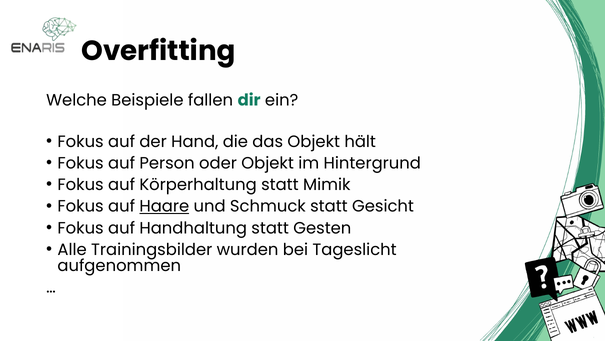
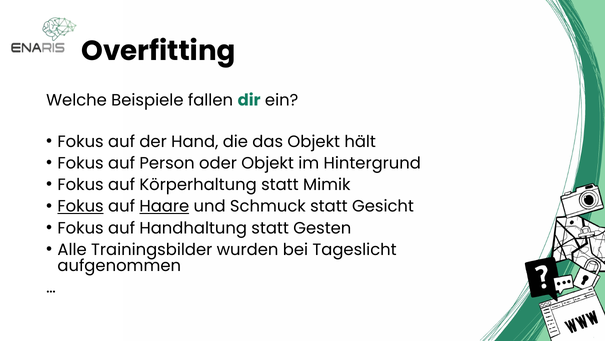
Fokus underline: none -> present (81, 206)
